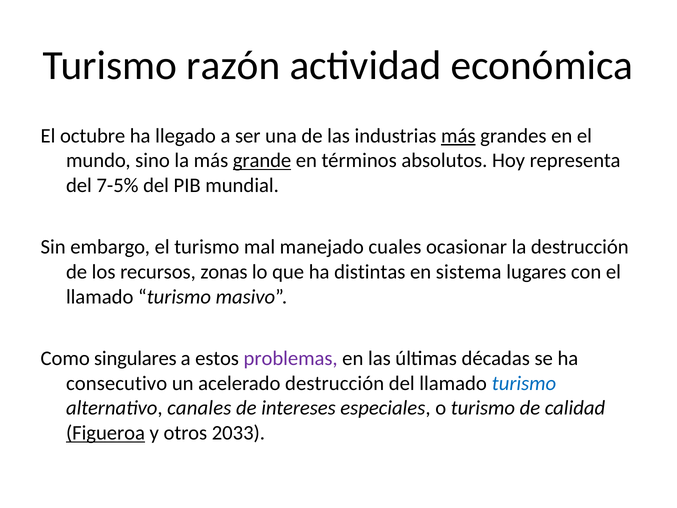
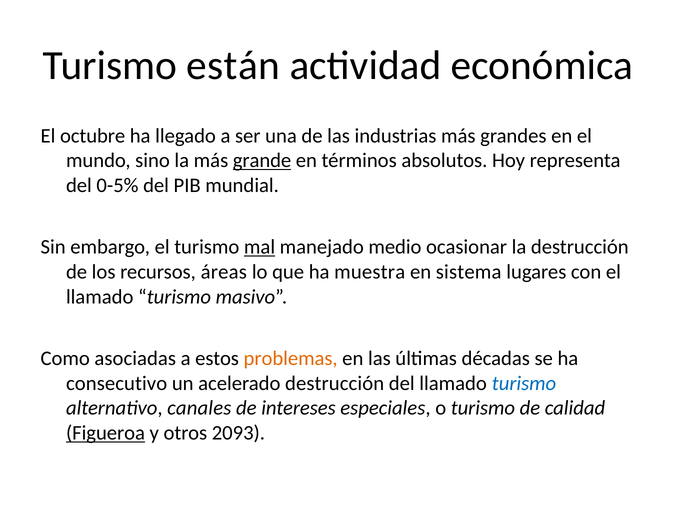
razón: razón -> están (233, 66)
más underline: present -> none (458, 136)
7-5%: 7-5% -> 0-5% (117, 185)
mal underline: none -> present (260, 247)
cuales: cuales -> medio (395, 247)
zonas: zonas -> áreas (224, 272)
distintas: distintas -> muestra (370, 272)
singulares: singulares -> asociadas (135, 358)
problemas colour: purple -> orange (291, 358)
2033: 2033 -> 2093 (238, 433)
